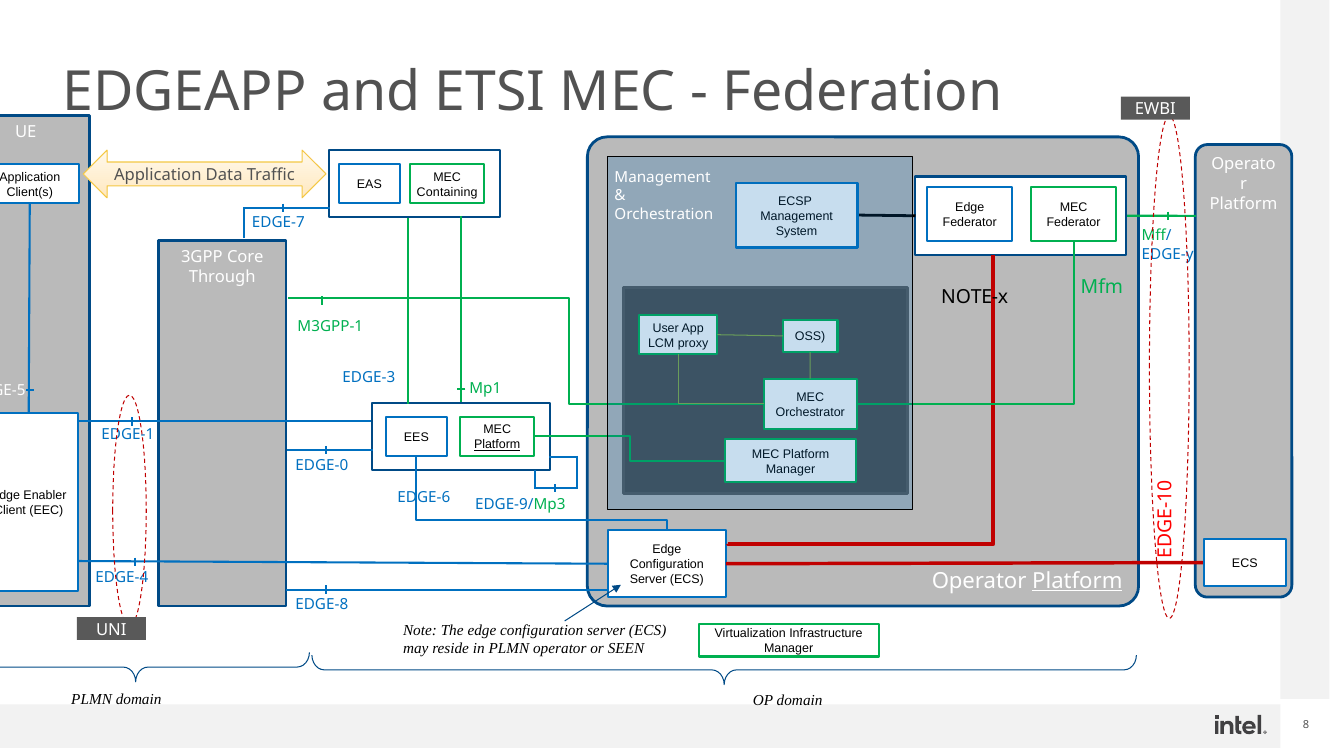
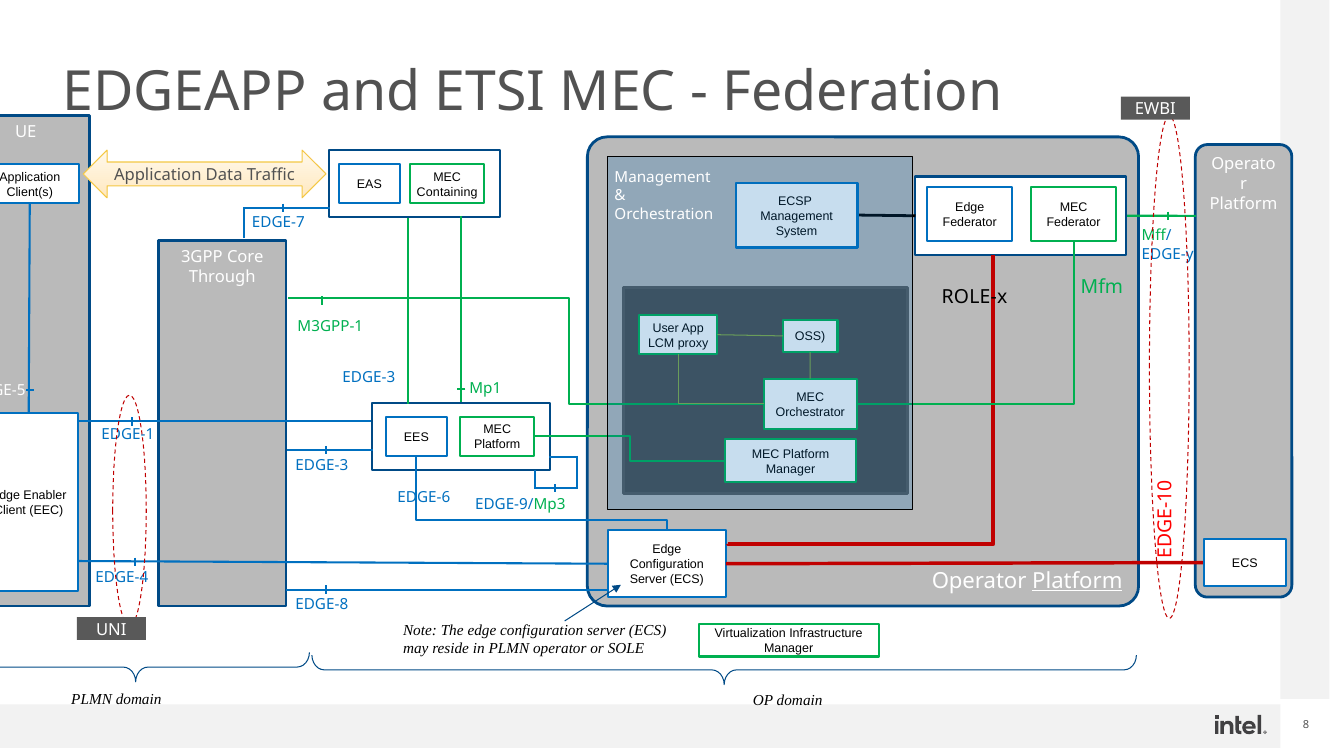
NOTE-x: NOTE-x -> ROLE-x (975, 298)
Platform underline: present -> none (497, 445)
EDGE-0: EDGE-0 -> EDGE-3 (322, 466)
SEEN: SEEN -> SOLE (626, 649)
